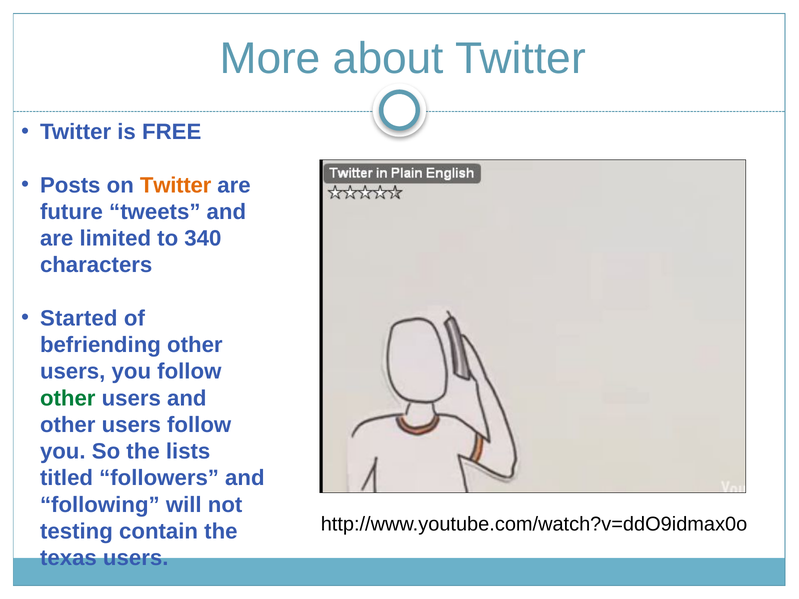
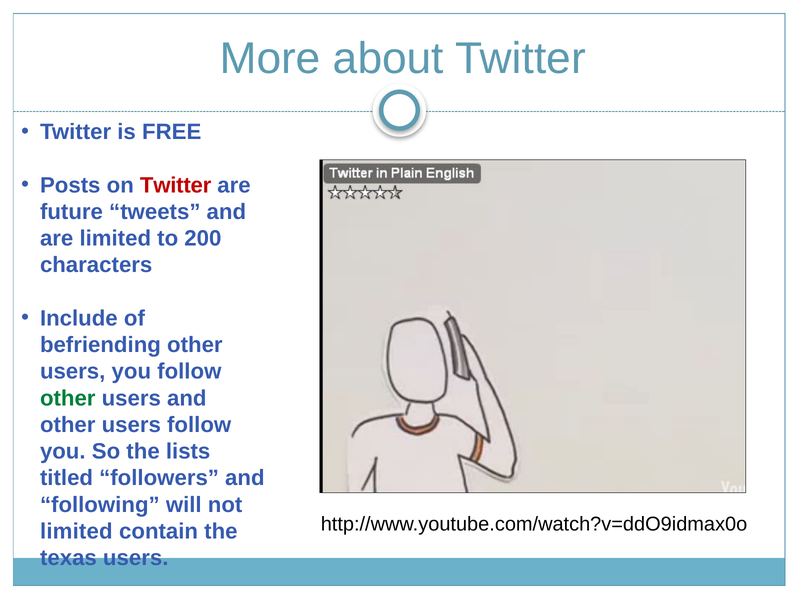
Twitter colour: orange -> red (176, 185)
340: 340 -> 200 (203, 239)
Started: Started -> Include (79, 318)
testing: testing -> limited (76, 532)
